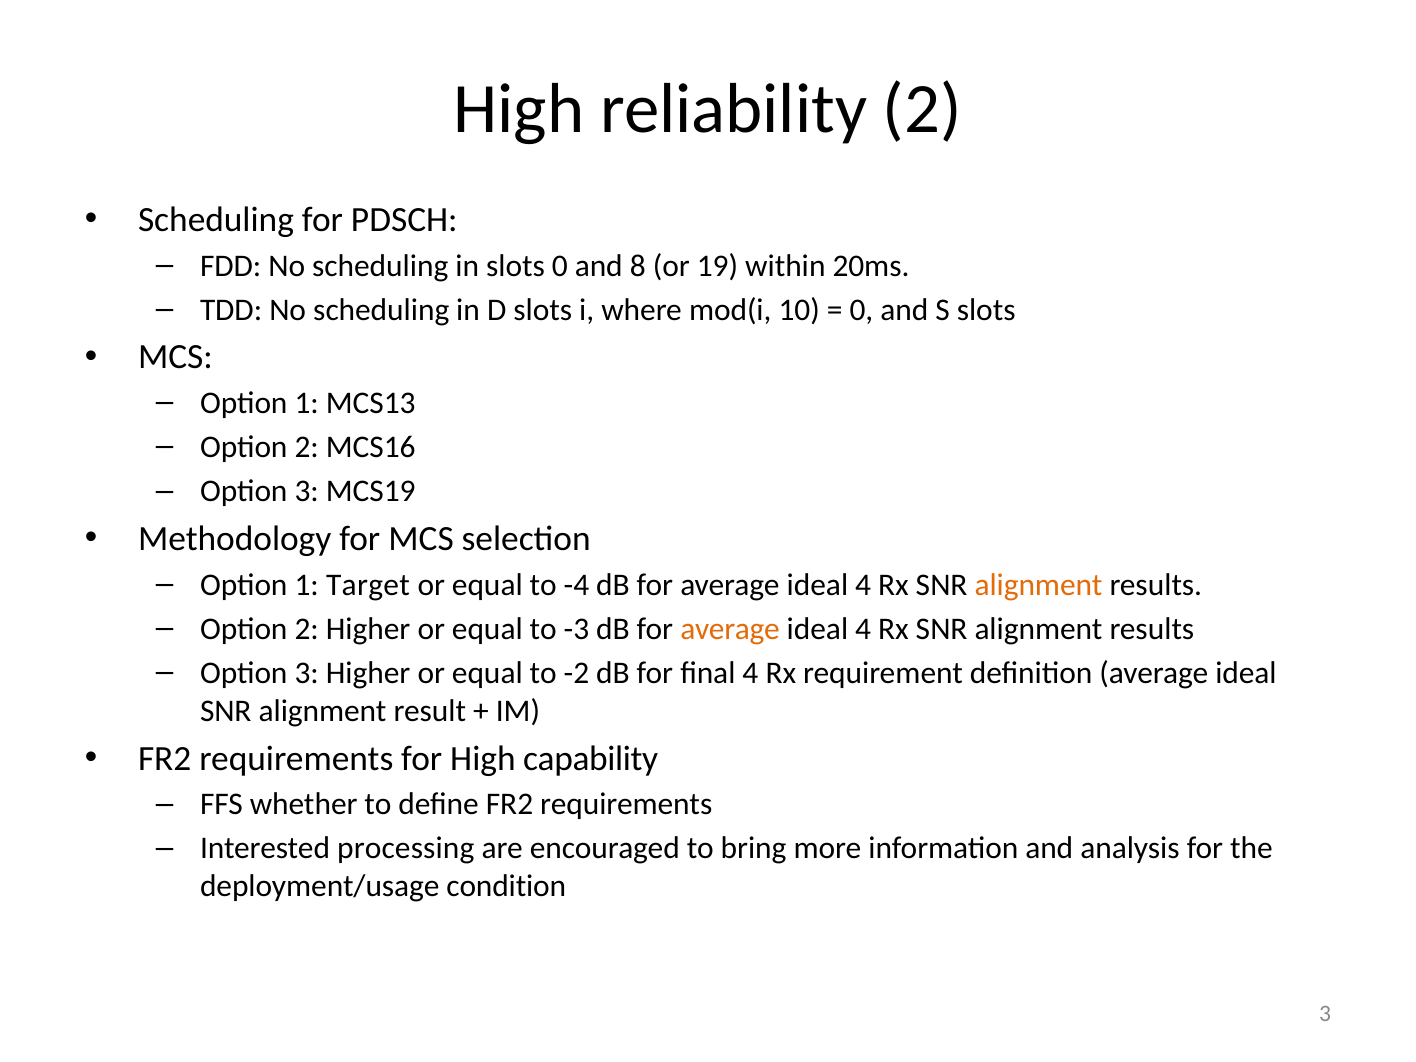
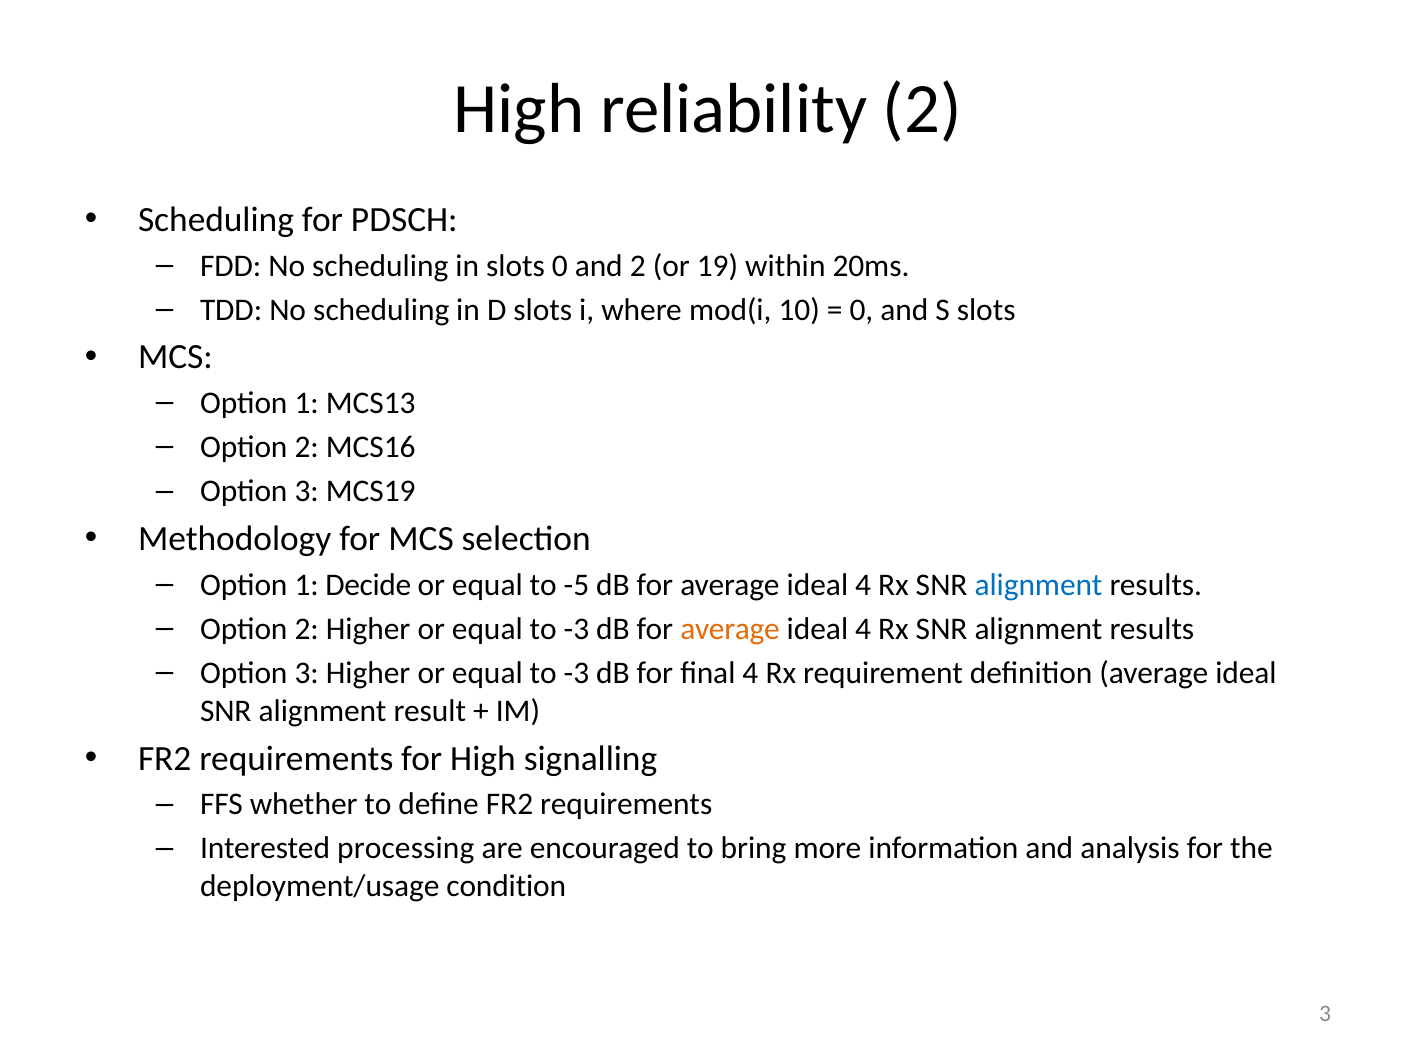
and 8: 8 -> 2 (638, 266)
Target: Target -> Decide (368, 585)
-4: -4 -> -5 (576, 585)
alignment colour: orange -> blue (1039, 585)
-2: -2 -> -3 (576, 673)
capability: capability -> signalling (590, 758)
